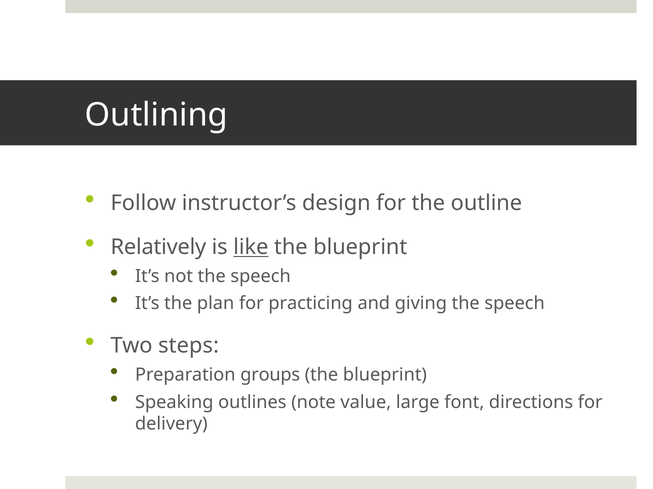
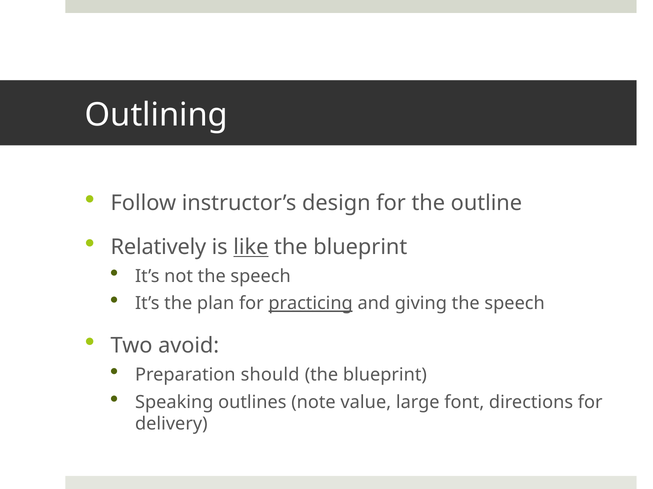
practicing underline: none -> present (311, 304)
steps: steps -> avoid (189, 346)
groups: groups -> should (270, 375)
